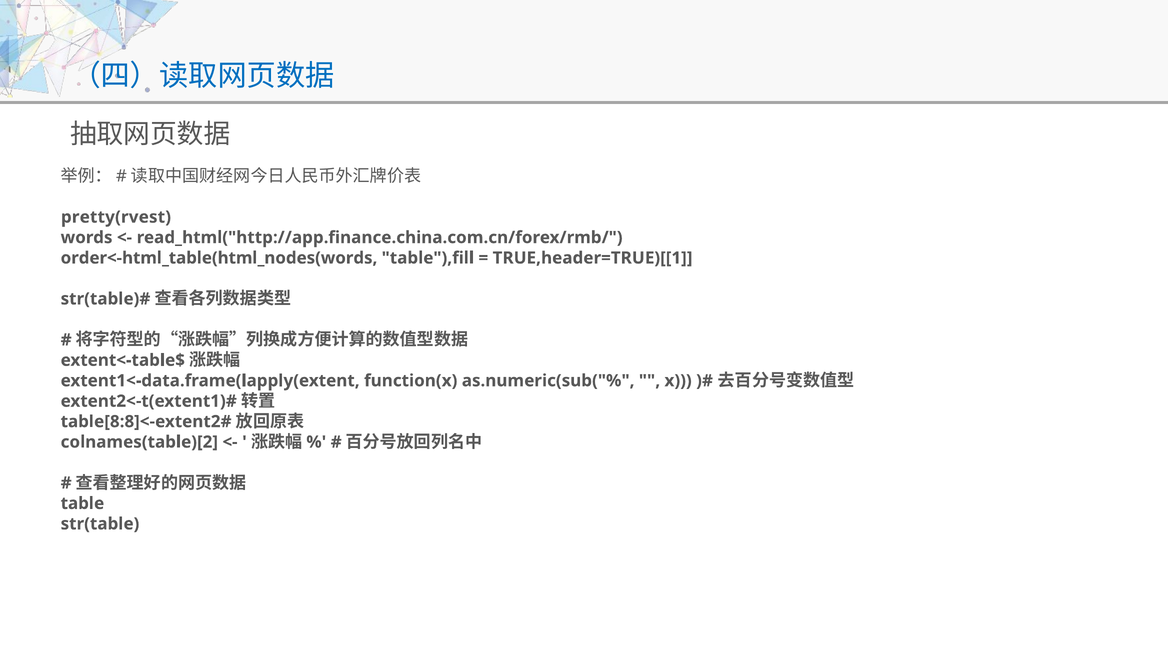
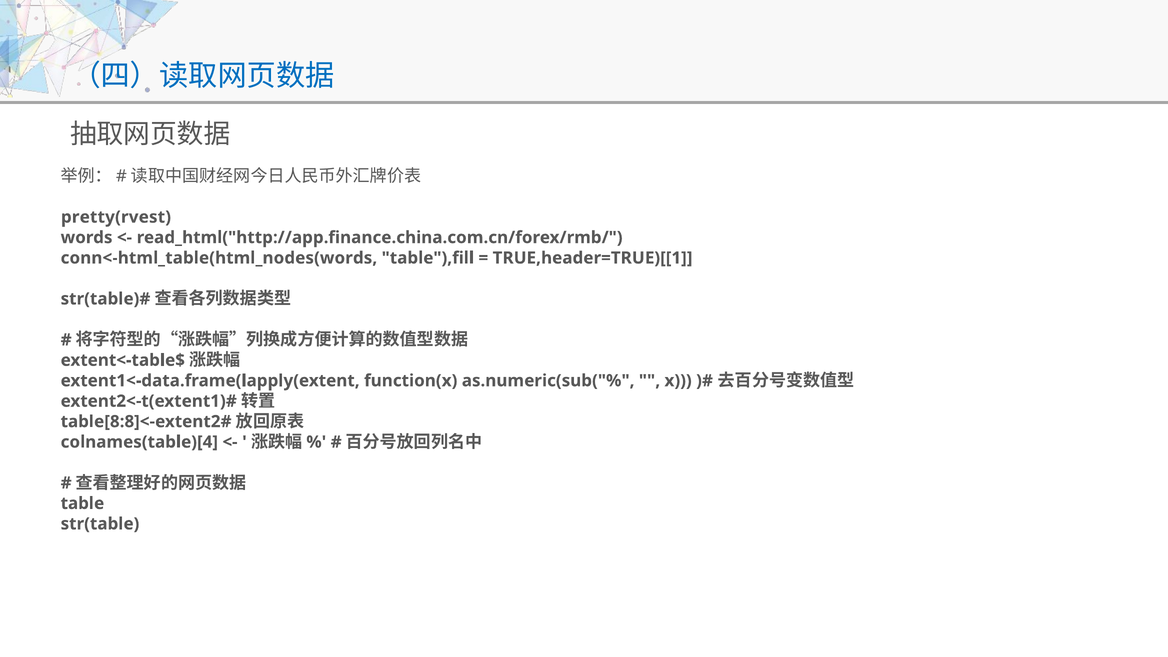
order<-html_table(html_nodes(words: order<-html_table(html_nodes(words -> conn<-html_table(html_nodes(words (219, 258)
colnames(table)[2: colnames(table)[2 -> colnames(table)[4 (139, 442)
